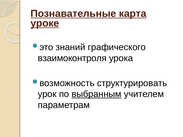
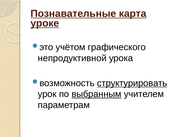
знаний: знаний -> учётом (70, 47)
взаимоконтроля: взаимоконтроля -> непродуктивной (72, 58)
структурировать underline: none -> present (132, 83)
